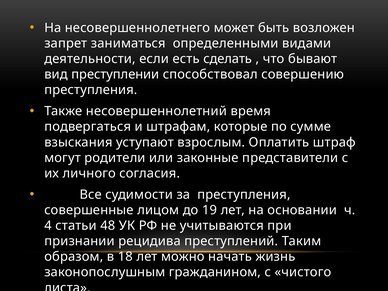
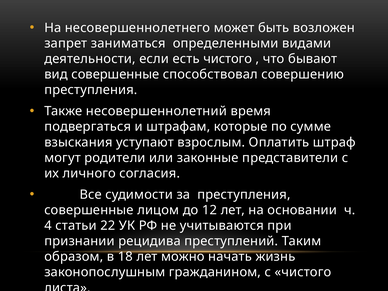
есть сделать: сделать -> чистого (228, 59)
вид преступлении: преступлении -> совершенные (115, 74)
19: 19 -> 12 (210, 210)
48: 48 -> 22 (108, 226)
